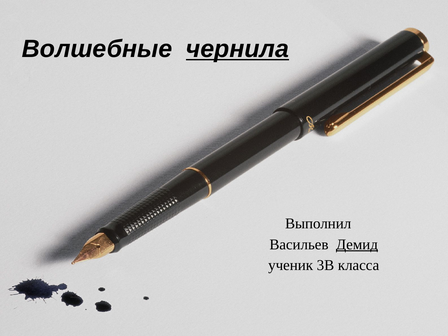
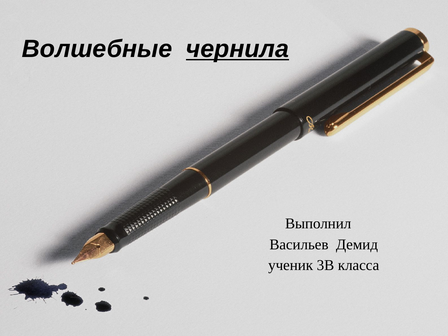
Демид underline: present -> none (357, 244)
